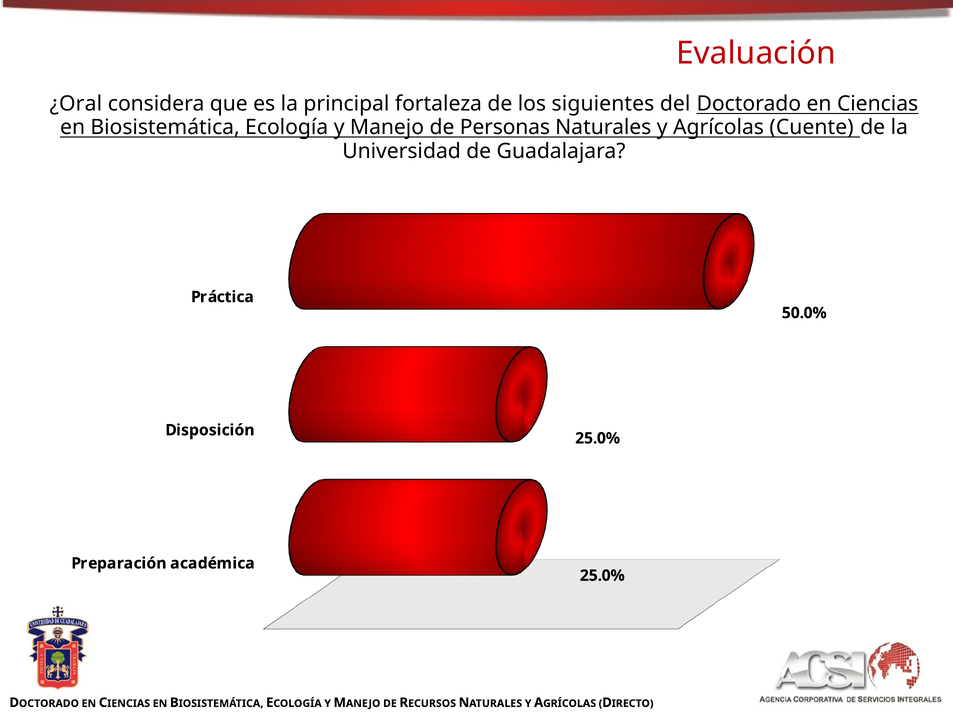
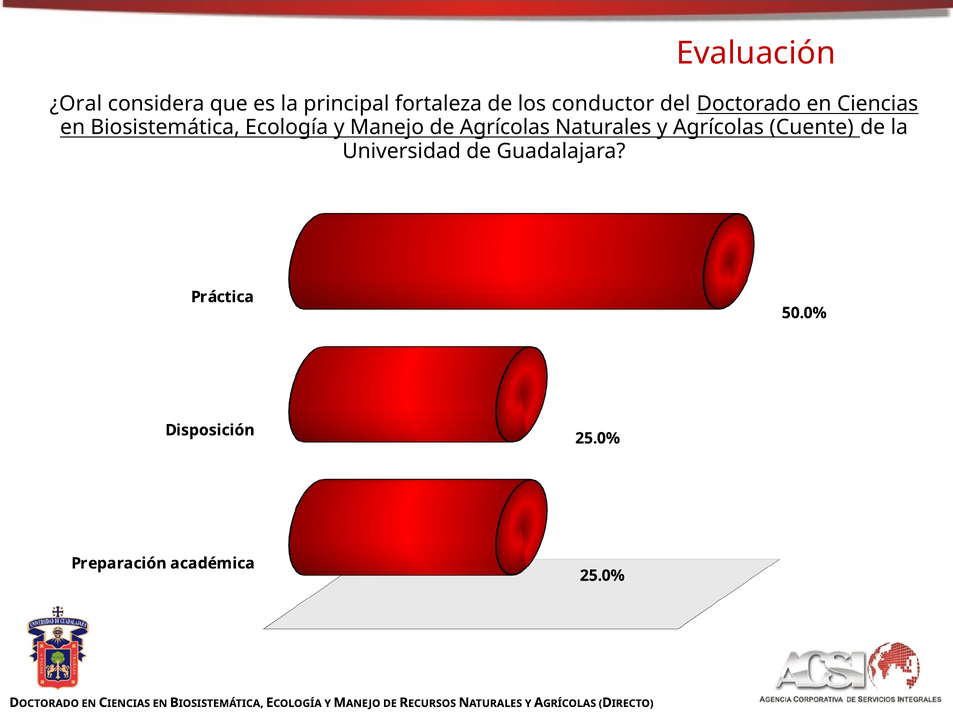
siguientes: siguientes -> conductor (603, 104)
de Personas: Personas -> Agrícolas (505, 127)
